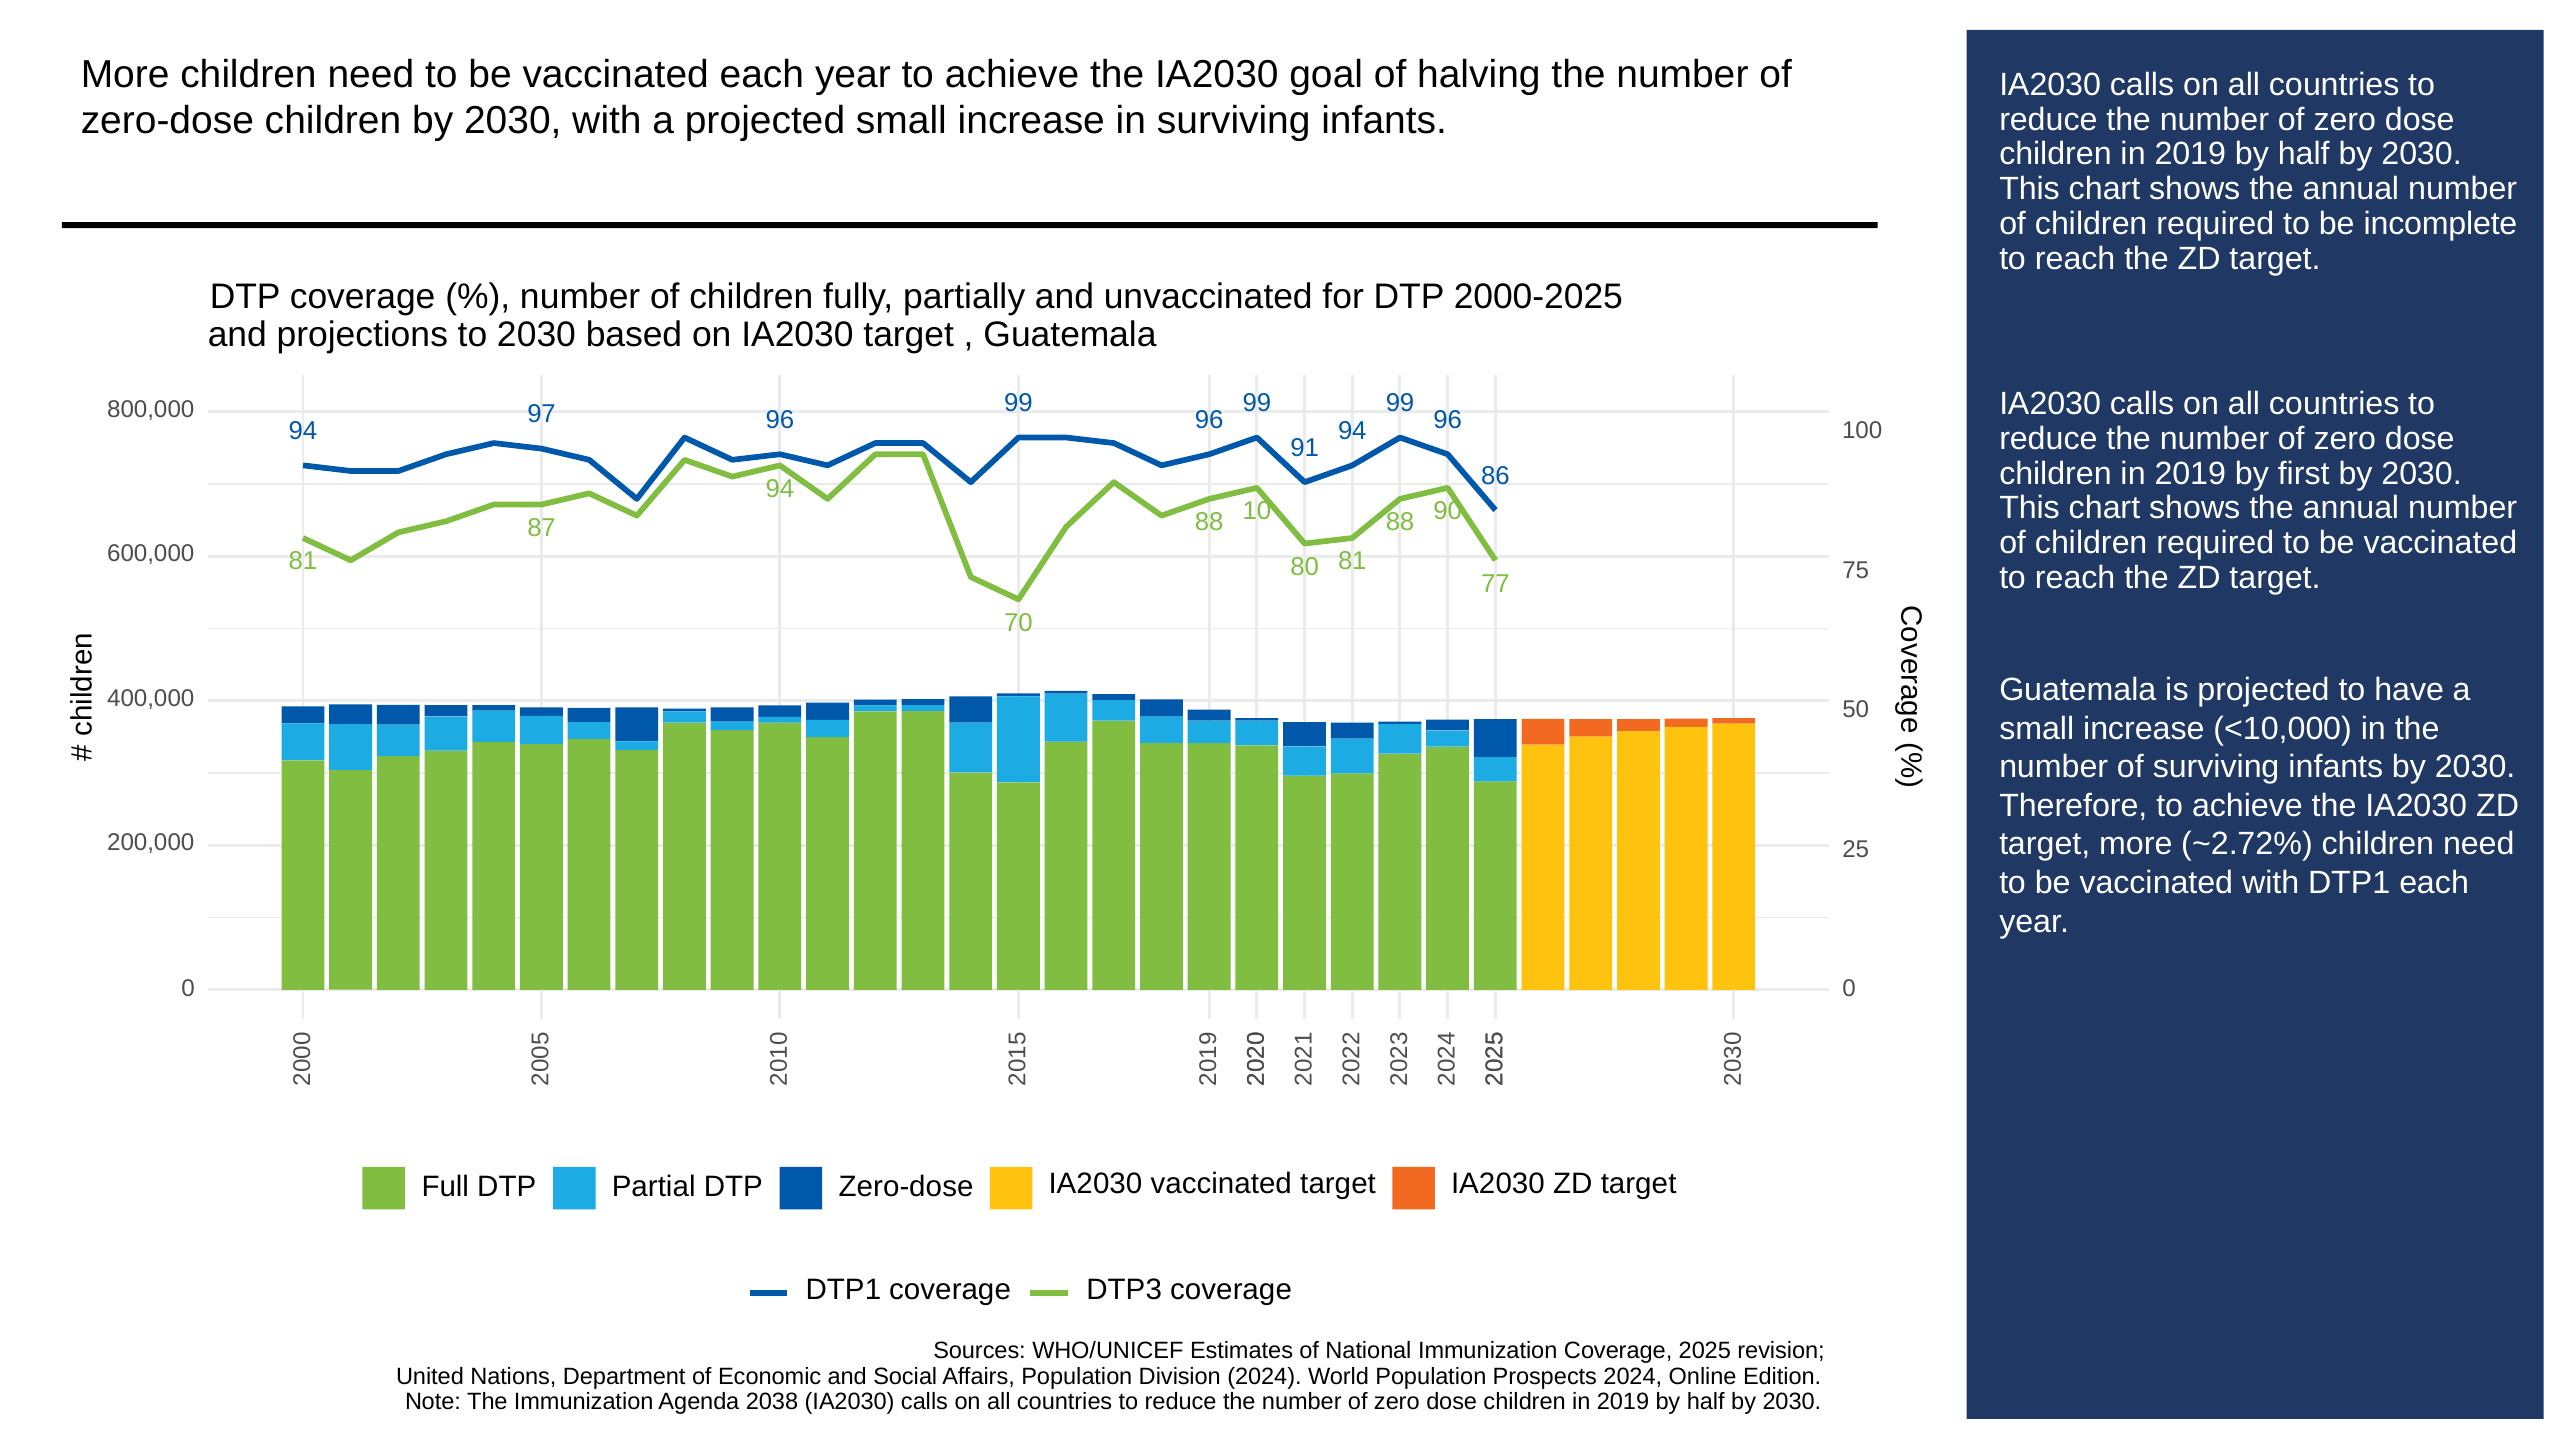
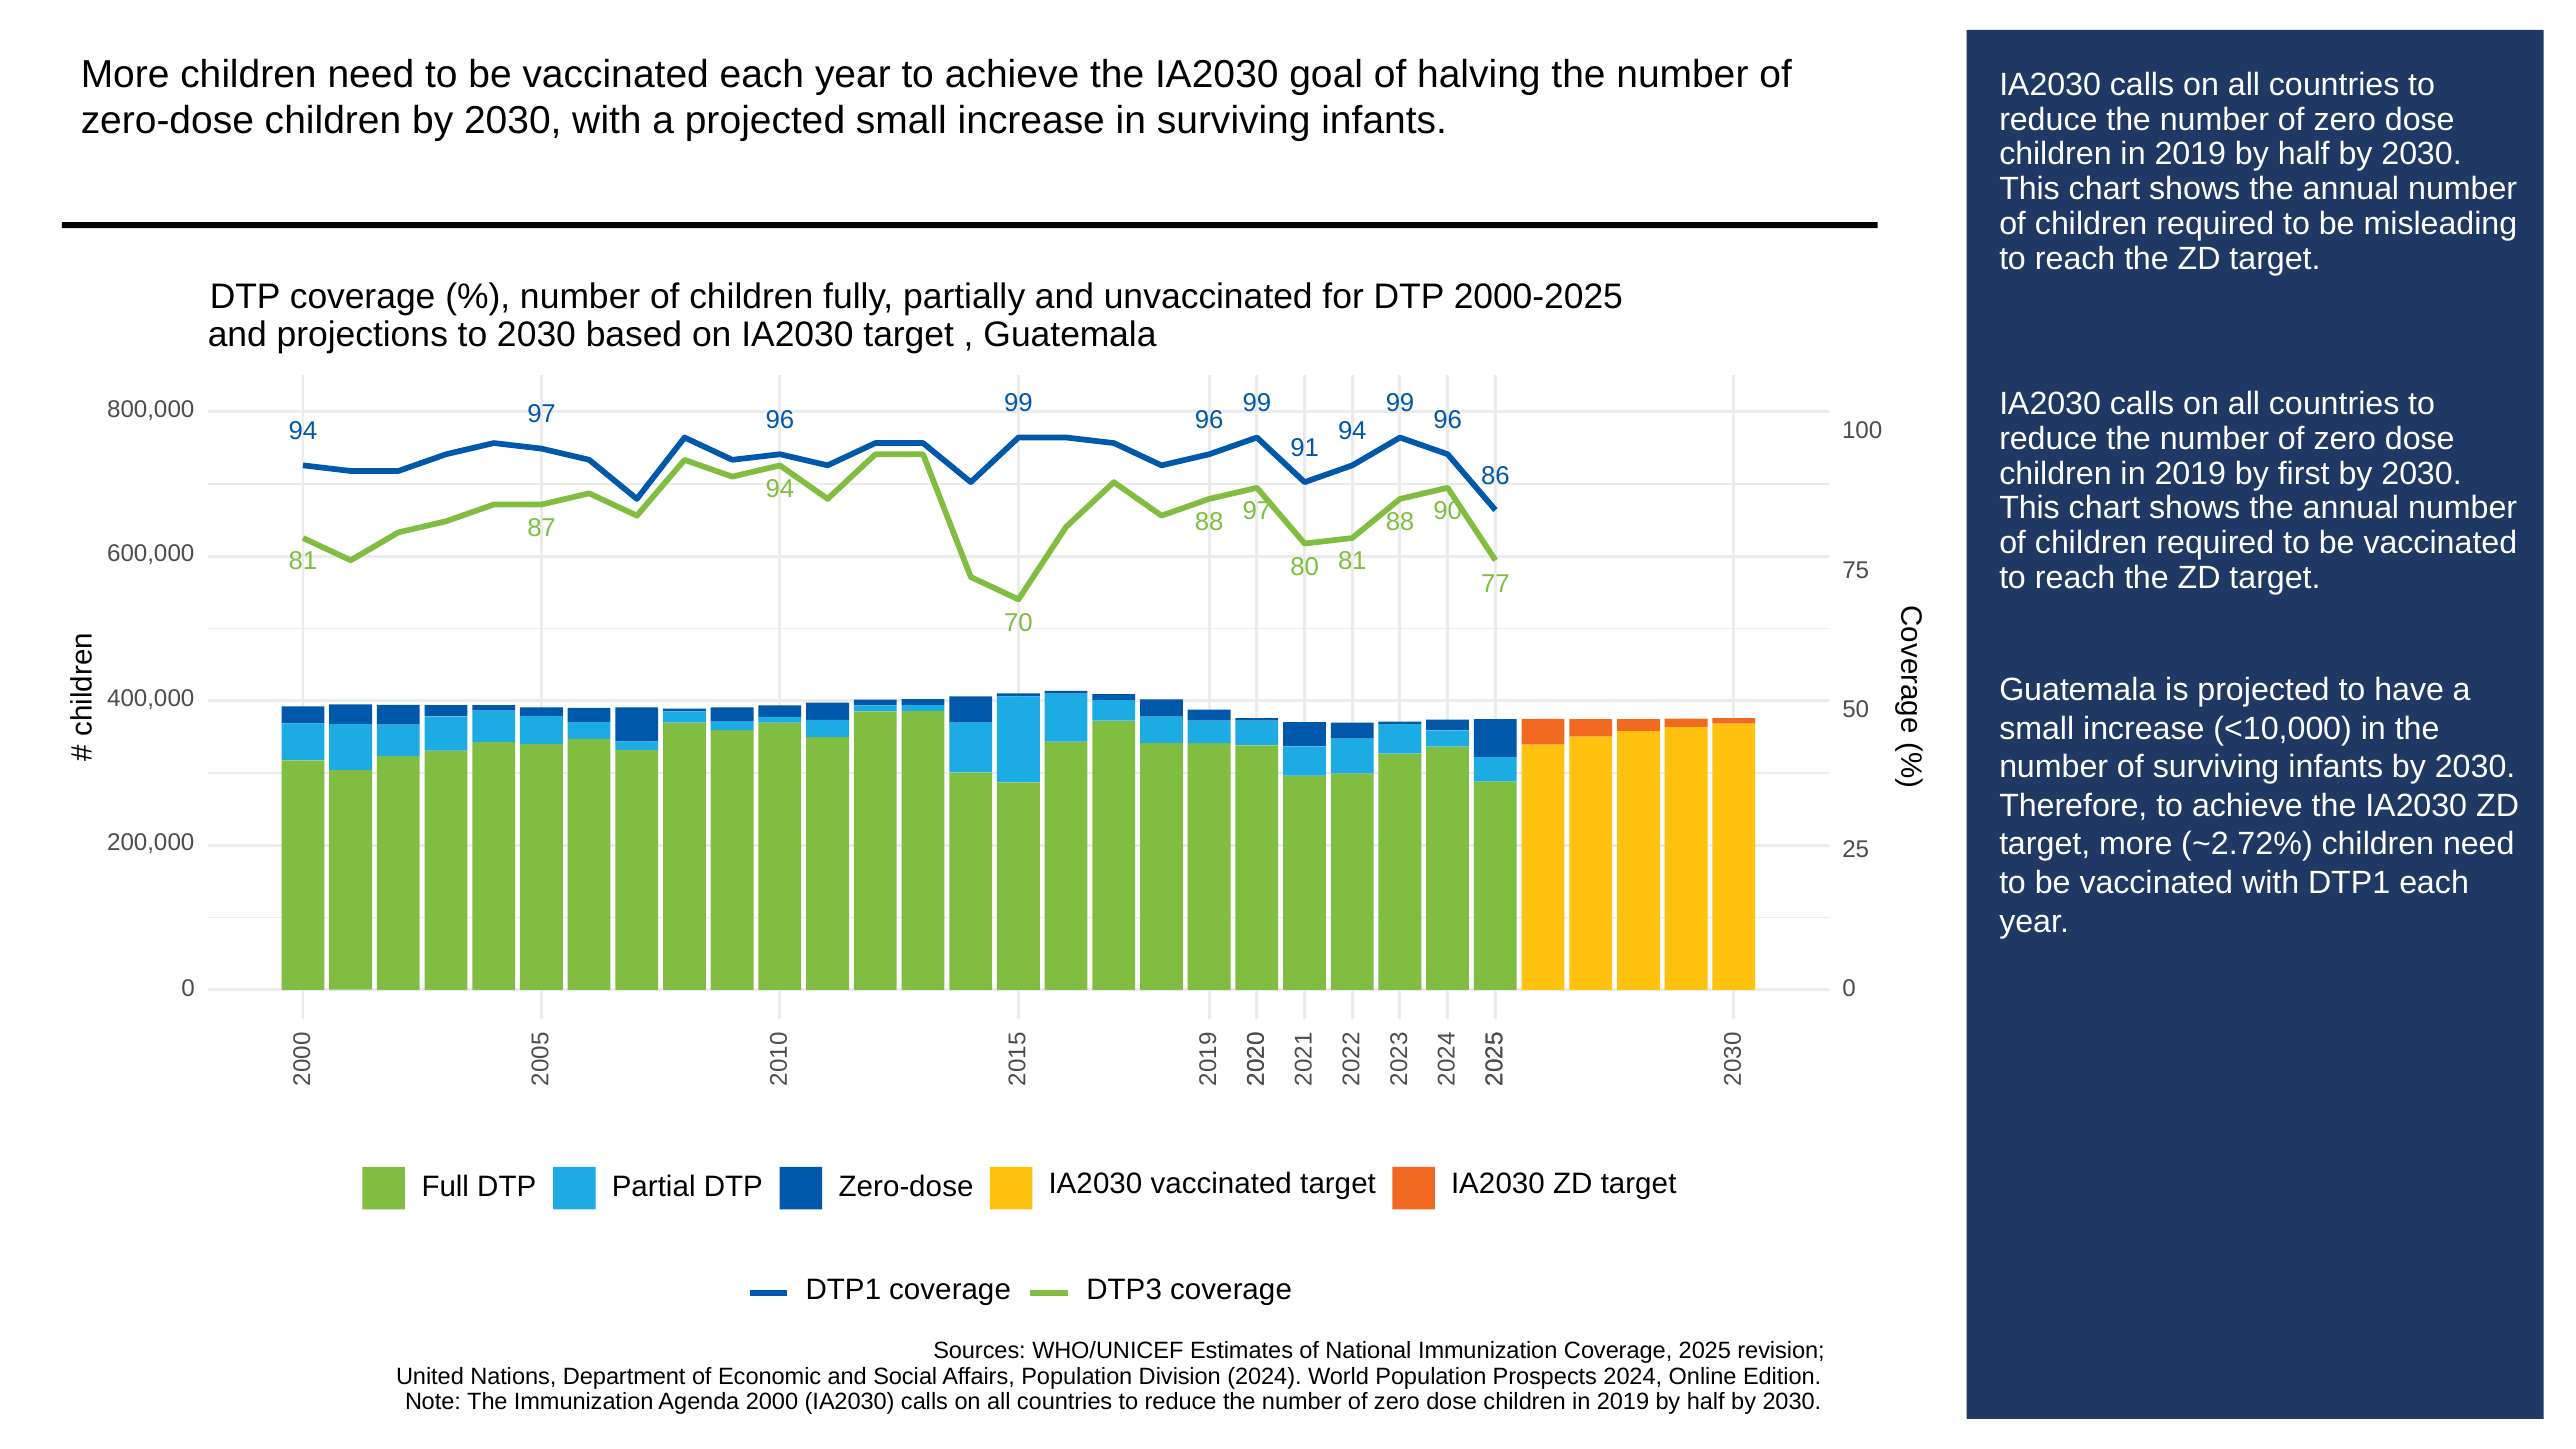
incomplete: incomplete -> misleading (2440, 224)
88 10: 10 -> 97 (1257, 511)
2038: 2038 -> 2000 (772, 1402)
